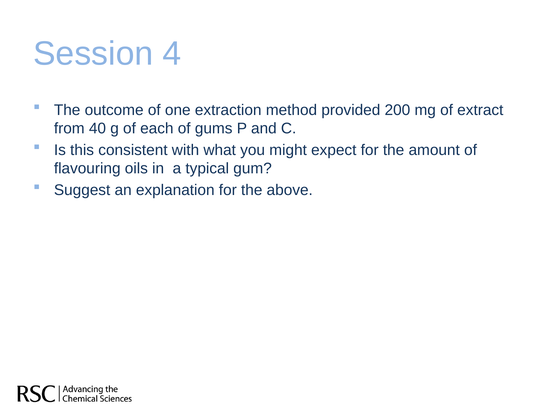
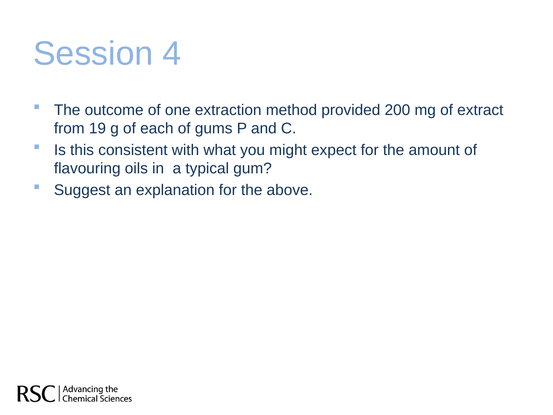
40: 40 -> 19 (97, 128)
